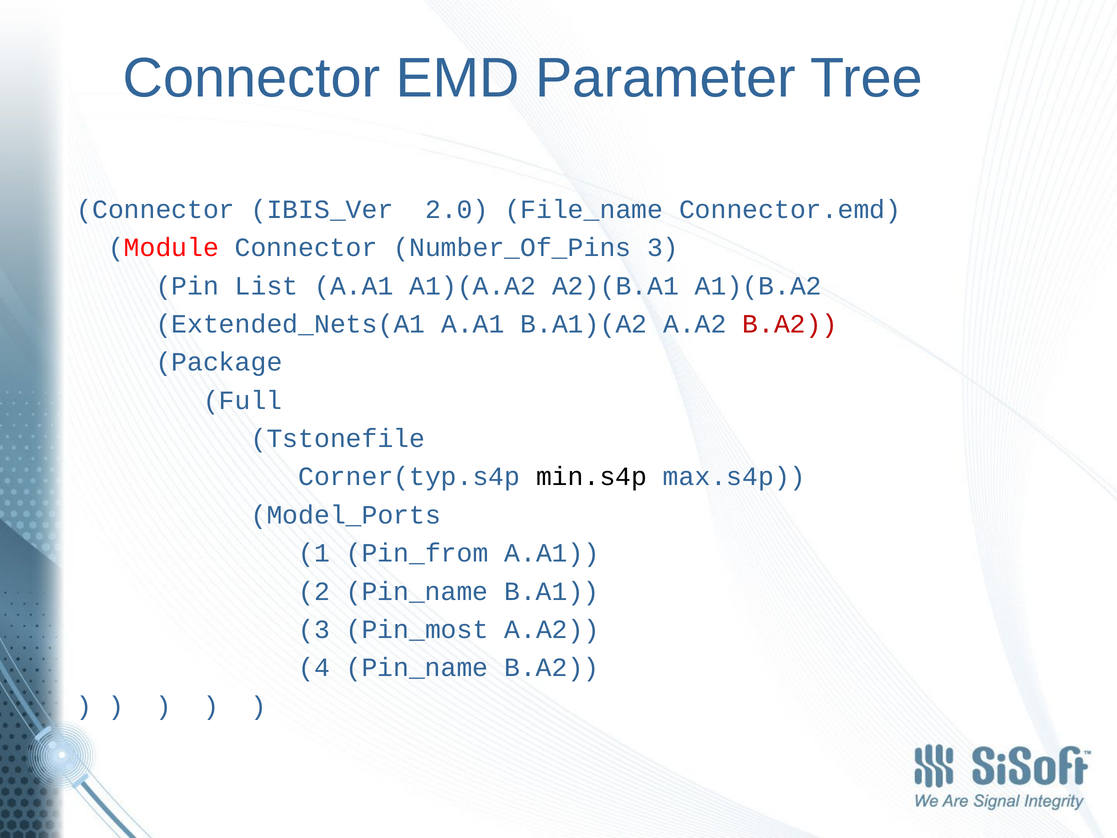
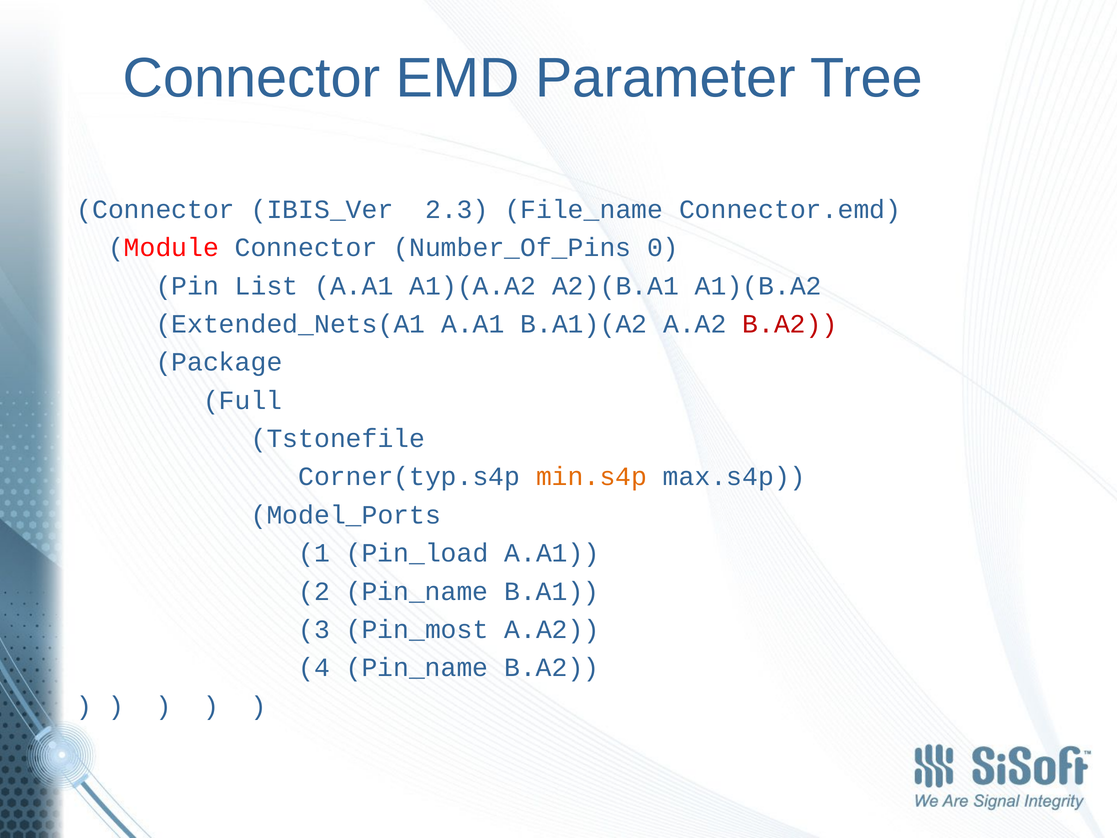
2.0: 2.0 -> 2.3 (457, 209)
Number_Of_Pins 3: 3 -> 0 (663, 248)
min.s4p colour: black -> orange (592, 477)
Pin_from: Pin_from -> Pin_load (417, 553)
